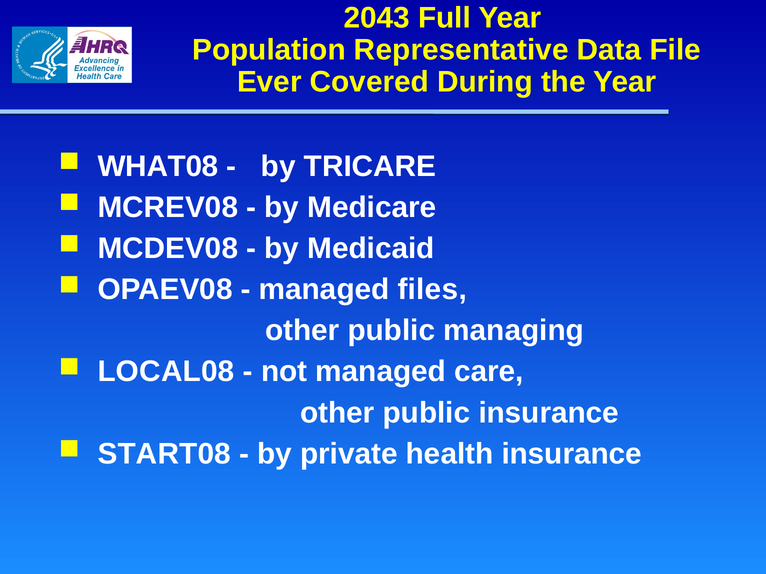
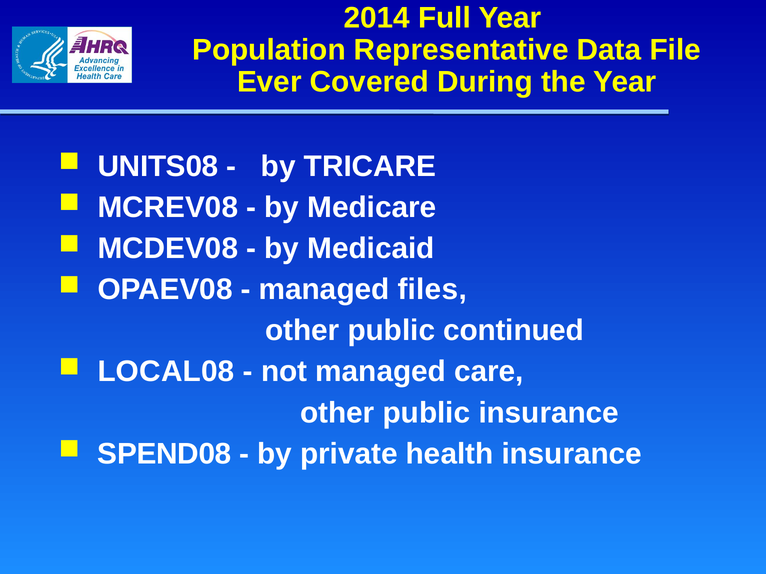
2043: 2043 -> 2014 (377, 18)
WHAT08: WHAT08 -> UNITS08 (158, 166)
managing: managing -> continued (514, 331)
START08: START08 -> SPEND08 (164, 454)
